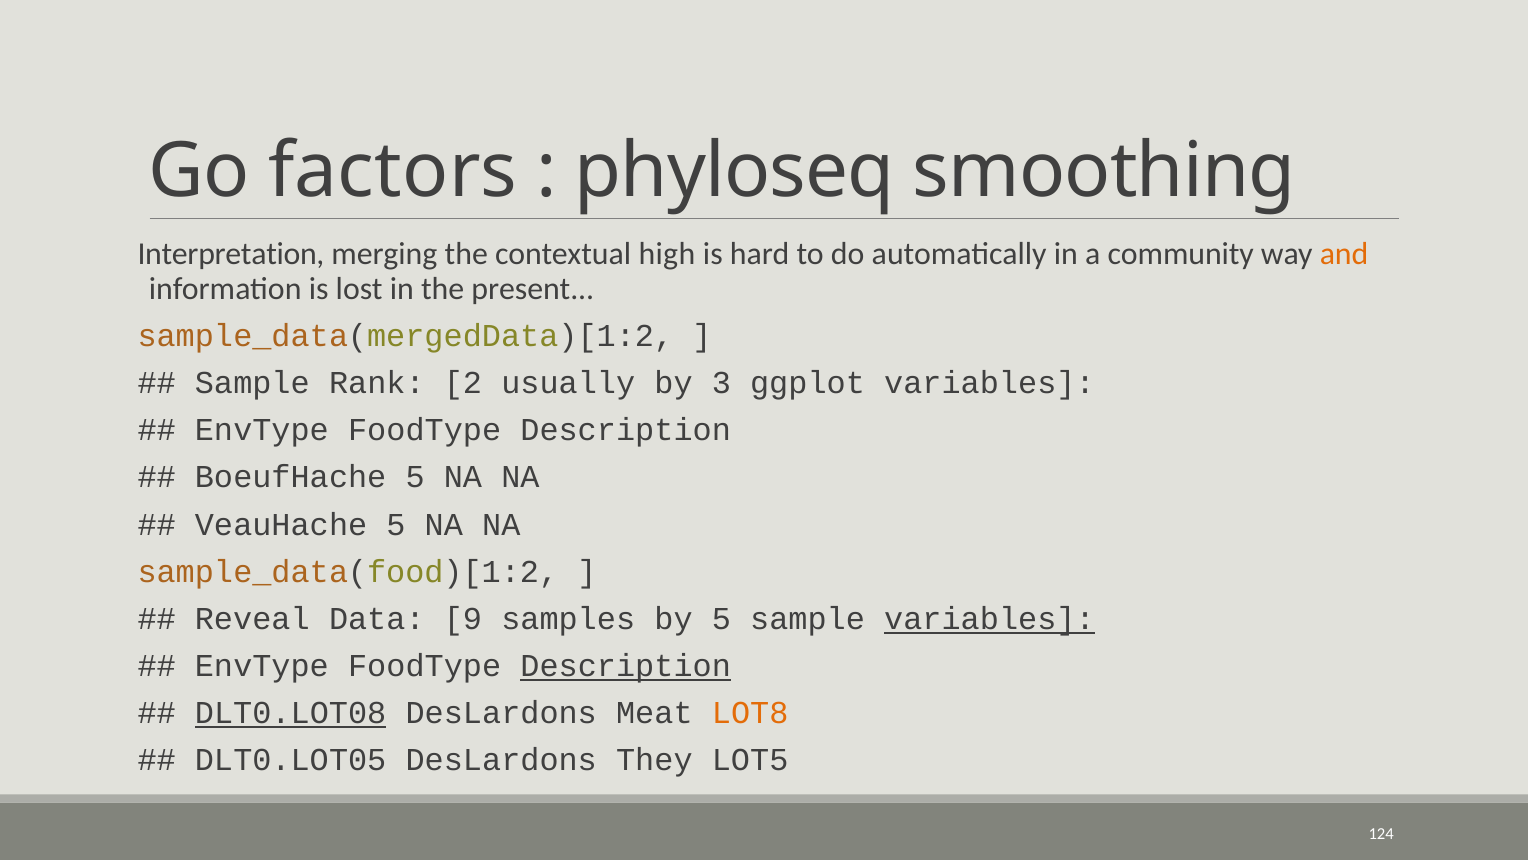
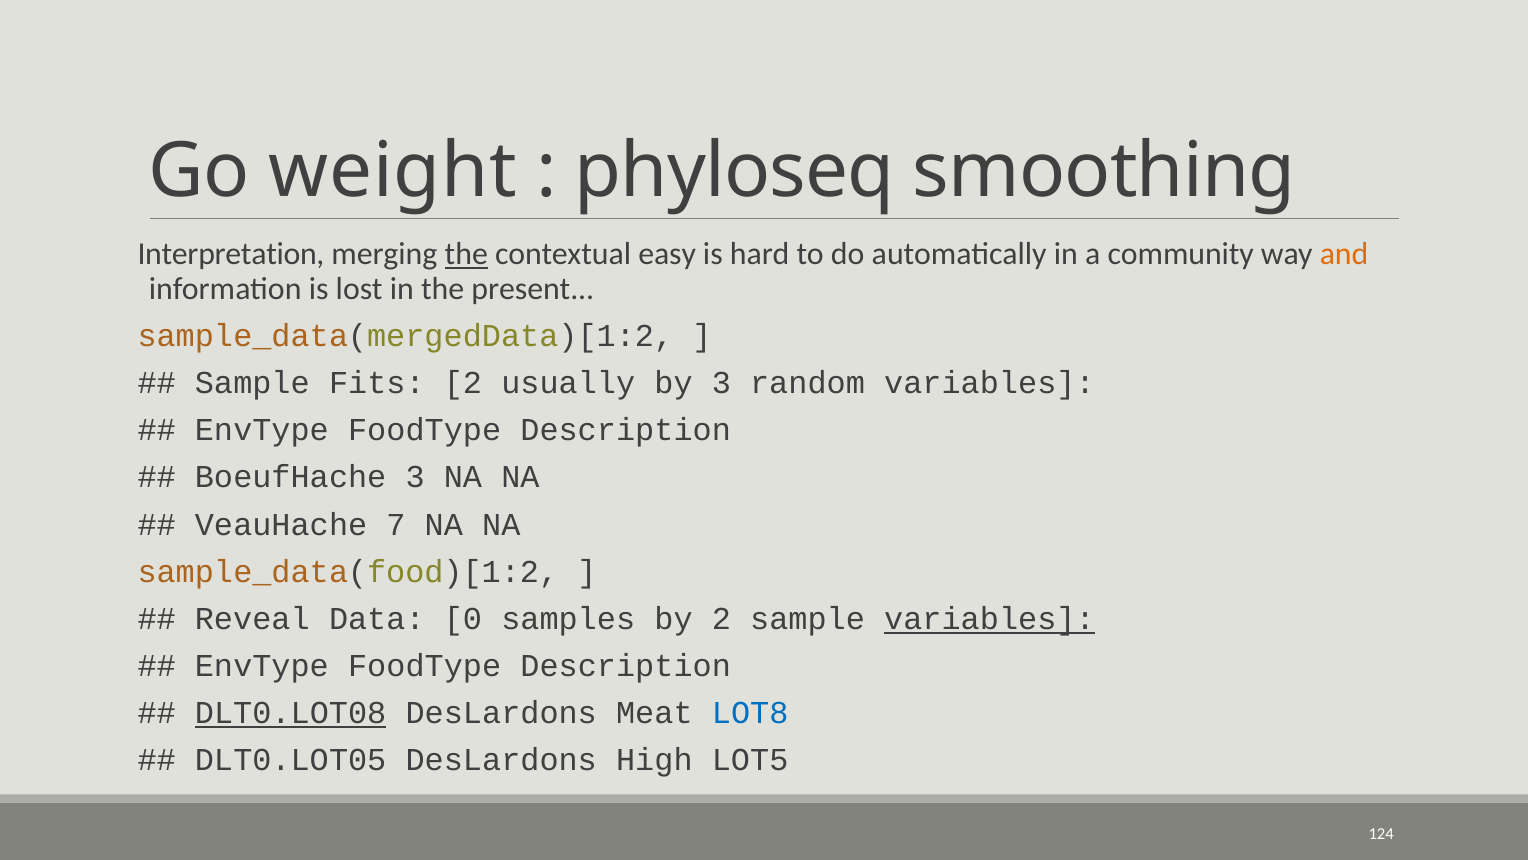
factors: factors -> weight (393, 171)
the underline: none -> present (466, 254)
high: high -> easy (667, 254)
Rank: Rank -> Fits (377, 383)
ggplot: ggplot -> random (808, 383)
BoeufHache 5: 5 -> 3 (415, 477)
VeauHache 5: 5 -> 7 (396, 524)
9: 9 -> 0 (463, 618)
by 5: 5 -> 2 (721, 618)
Description underline: present -> none (626, 666)
LOT8 colour: orange -> blue (750, 713)
They: They -> High (654, 760)
